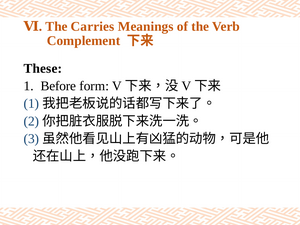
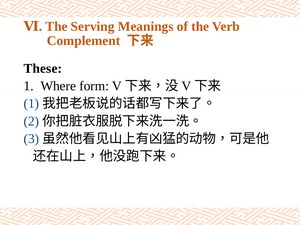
Carries: Carries -> Serving (93, 26)
Before: Before -> Where (58, 86)
